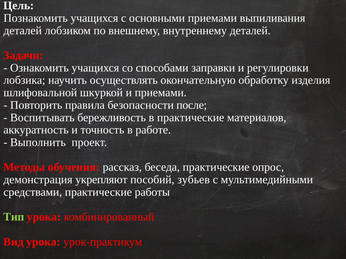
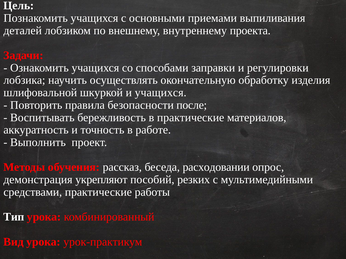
внутреннему деталей: деталей -> проекта (250, 31)
и приемами: приемами -> учащихся (161, 93)
беседа практические: практические -> расходовании (216, 167)
зубьев: зубьев -> резких (194, 180)
Тип colour: light green -> white (14, 217)
